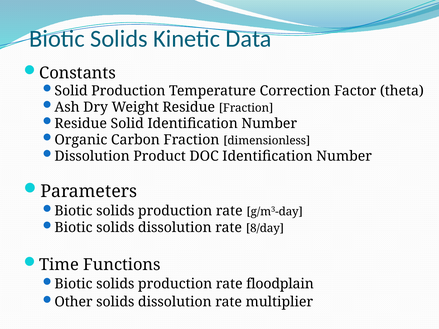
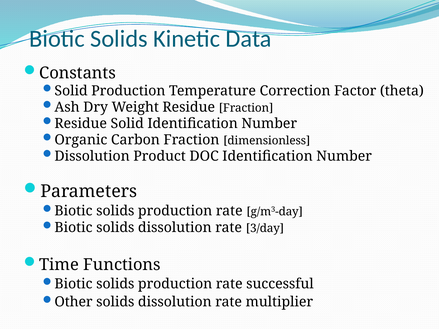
8/day: 8/day -> 3/day (265, 229)
floodplain: floodplain -> successful (280, 284)
